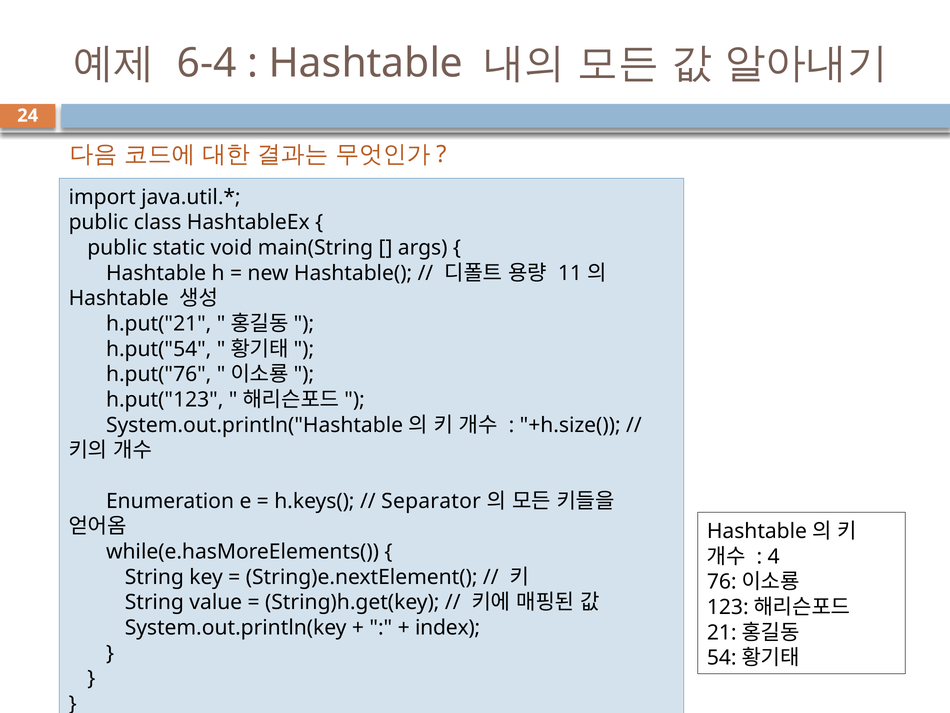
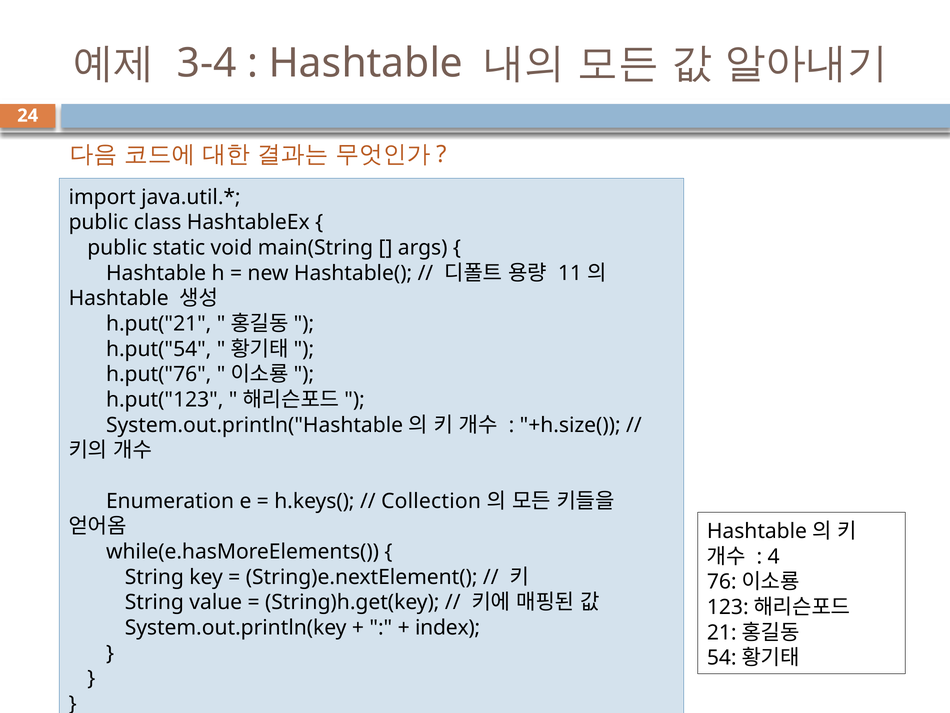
6-4: 6-4 -> 3-4 (207, 63)
Separator: Separator -> Collection (431, 501)
